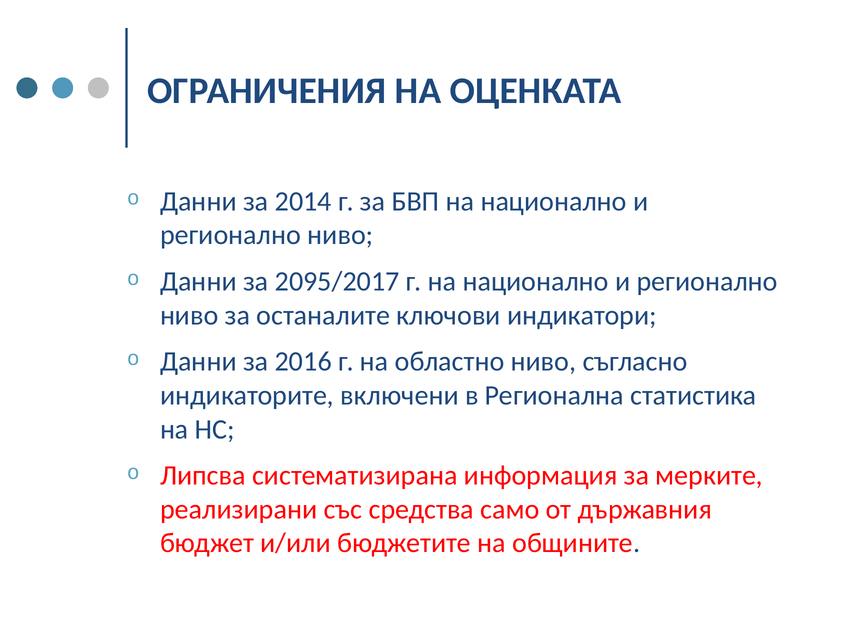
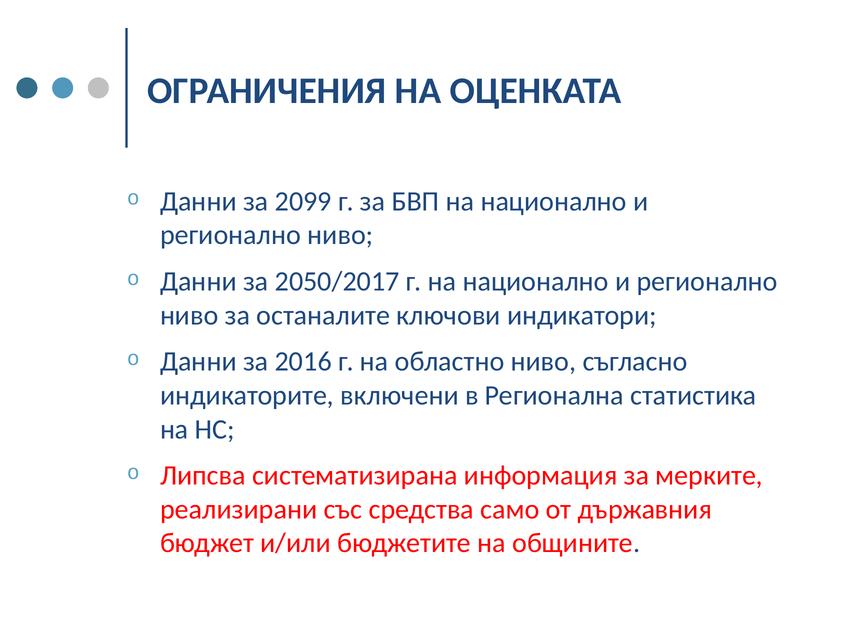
2014: 2014 -> 2099 (303, 201)
2095/2017: 2095/2017 -> 2050/2017 (337, 281)
